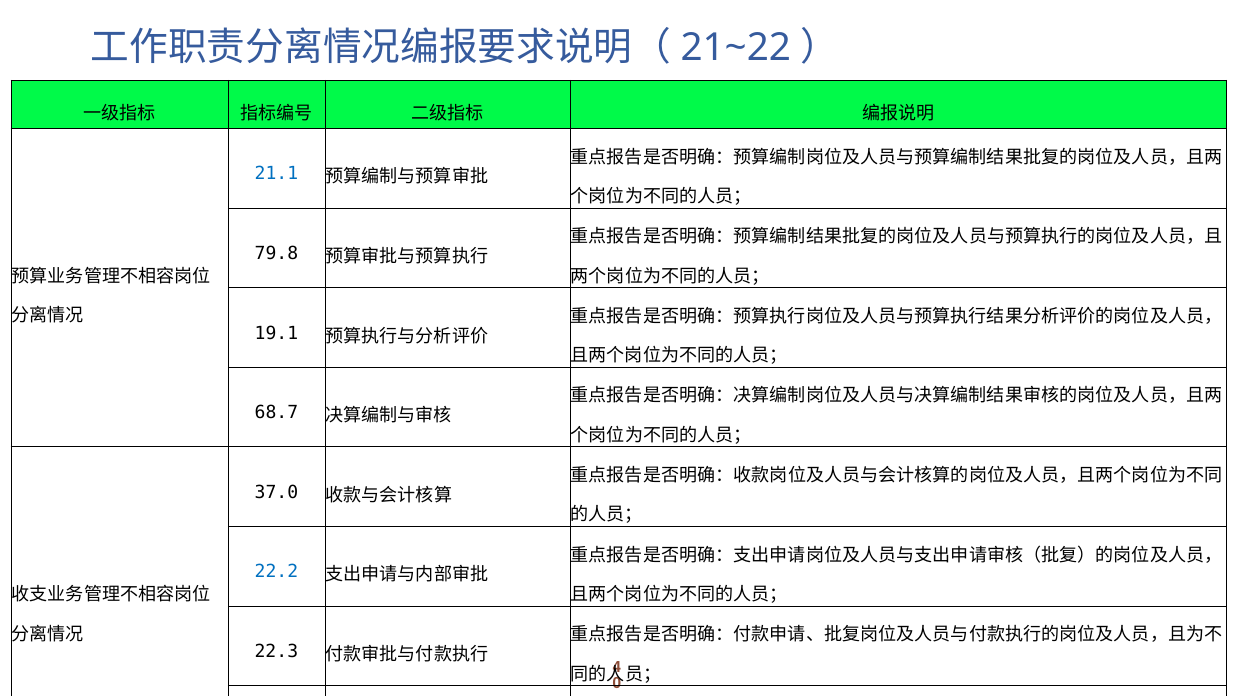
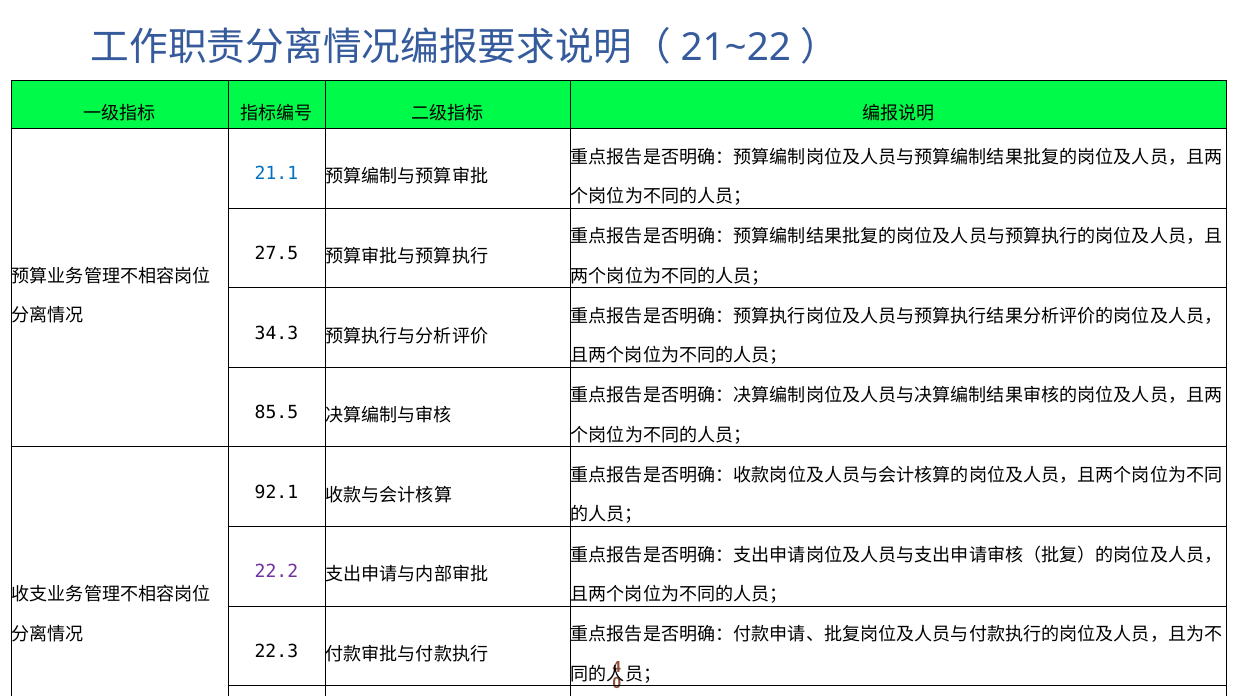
79.8: 79.8 -> 27.5 (276, 254)
19.1: 19.1 -> 34.3 (276, 333)
68.7: 68.7 -> 85.5 (276, 413)
37.0: 37.0 -> 92.1 (276, 493)
22.2 colour: blue -> purple (276, 572)
